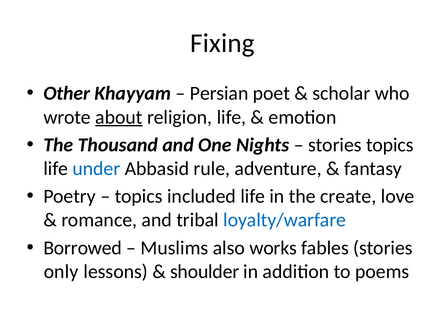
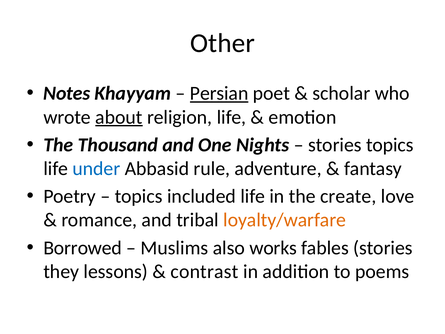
Fixing: Fixing -> Other (222, 43)
Other: Other -> Notes (67, 93)
Persian underline: none -> present (219, 93)
loyalty/warfare colour: blue -> orange (285, 220)
only: only -> they (61, 271)
shoulder: shoulder -> contrast (204, 271)
